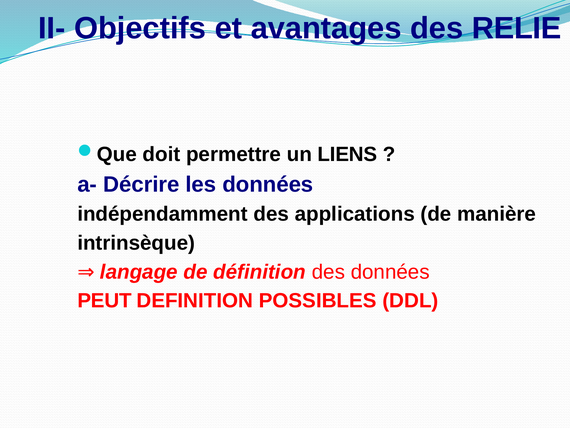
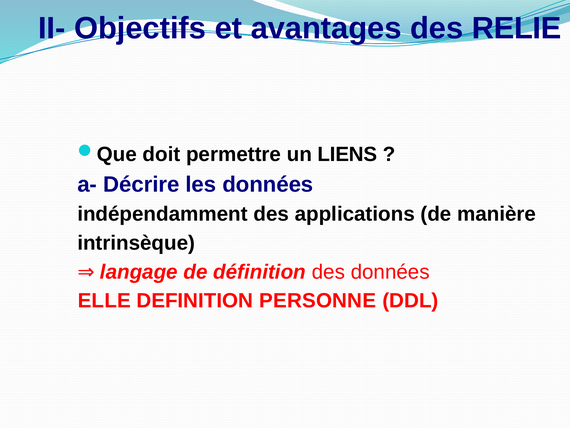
PEUT: PEUT -> ELLE (104, 301)
POSSIBLES: POSSIBLES -> PERSONNE (318, 301)
